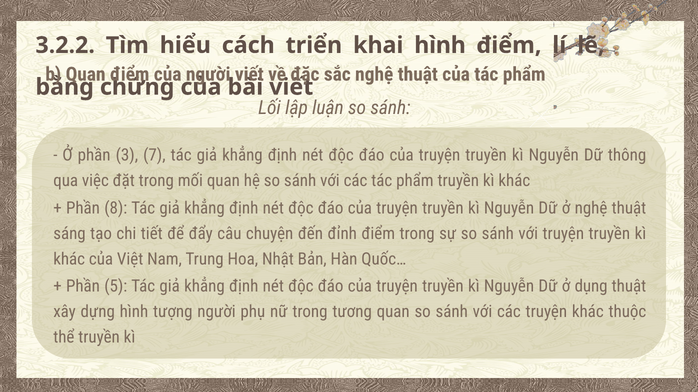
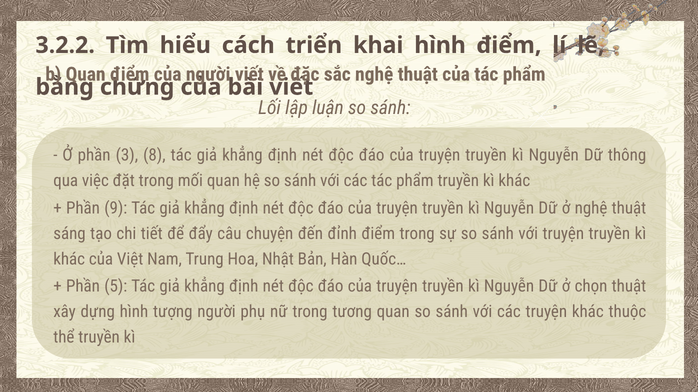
7: 7 -> 8 (154, 156)
8: 8 -> 9 (116, 208)
dụng: dụng -> chọn (591, 287)
